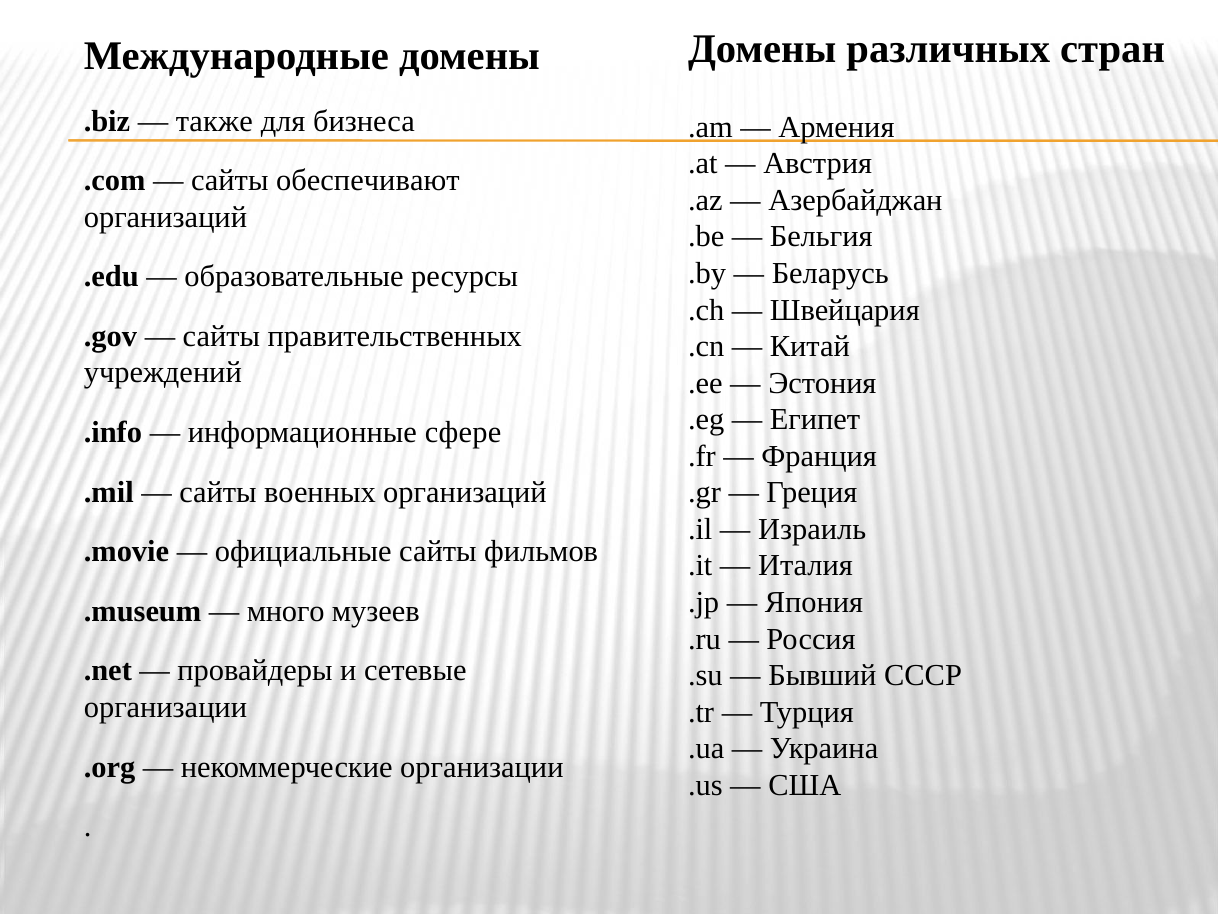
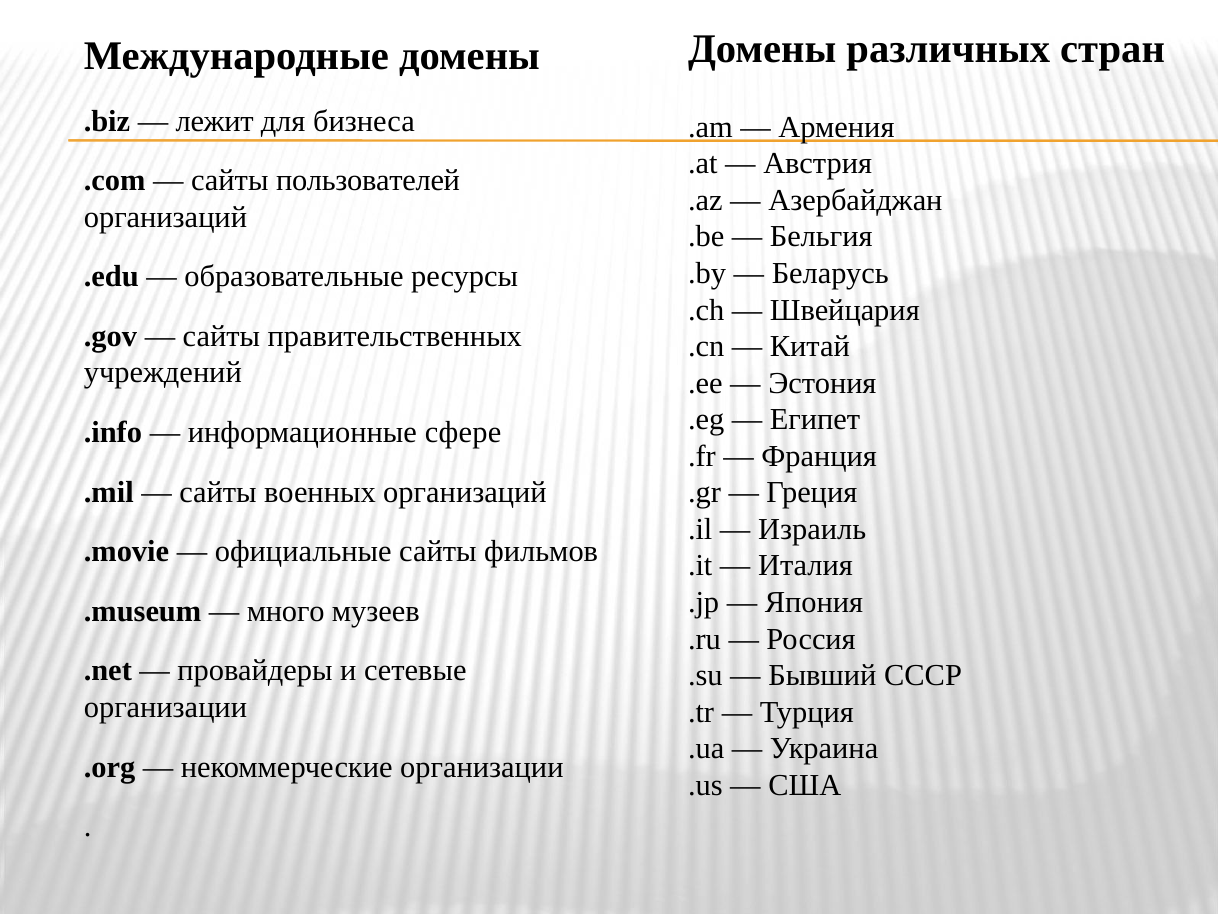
также: также -> лежит (215, 121)
обеспечивают: обеспечивают -> пользователей (368, 181)
